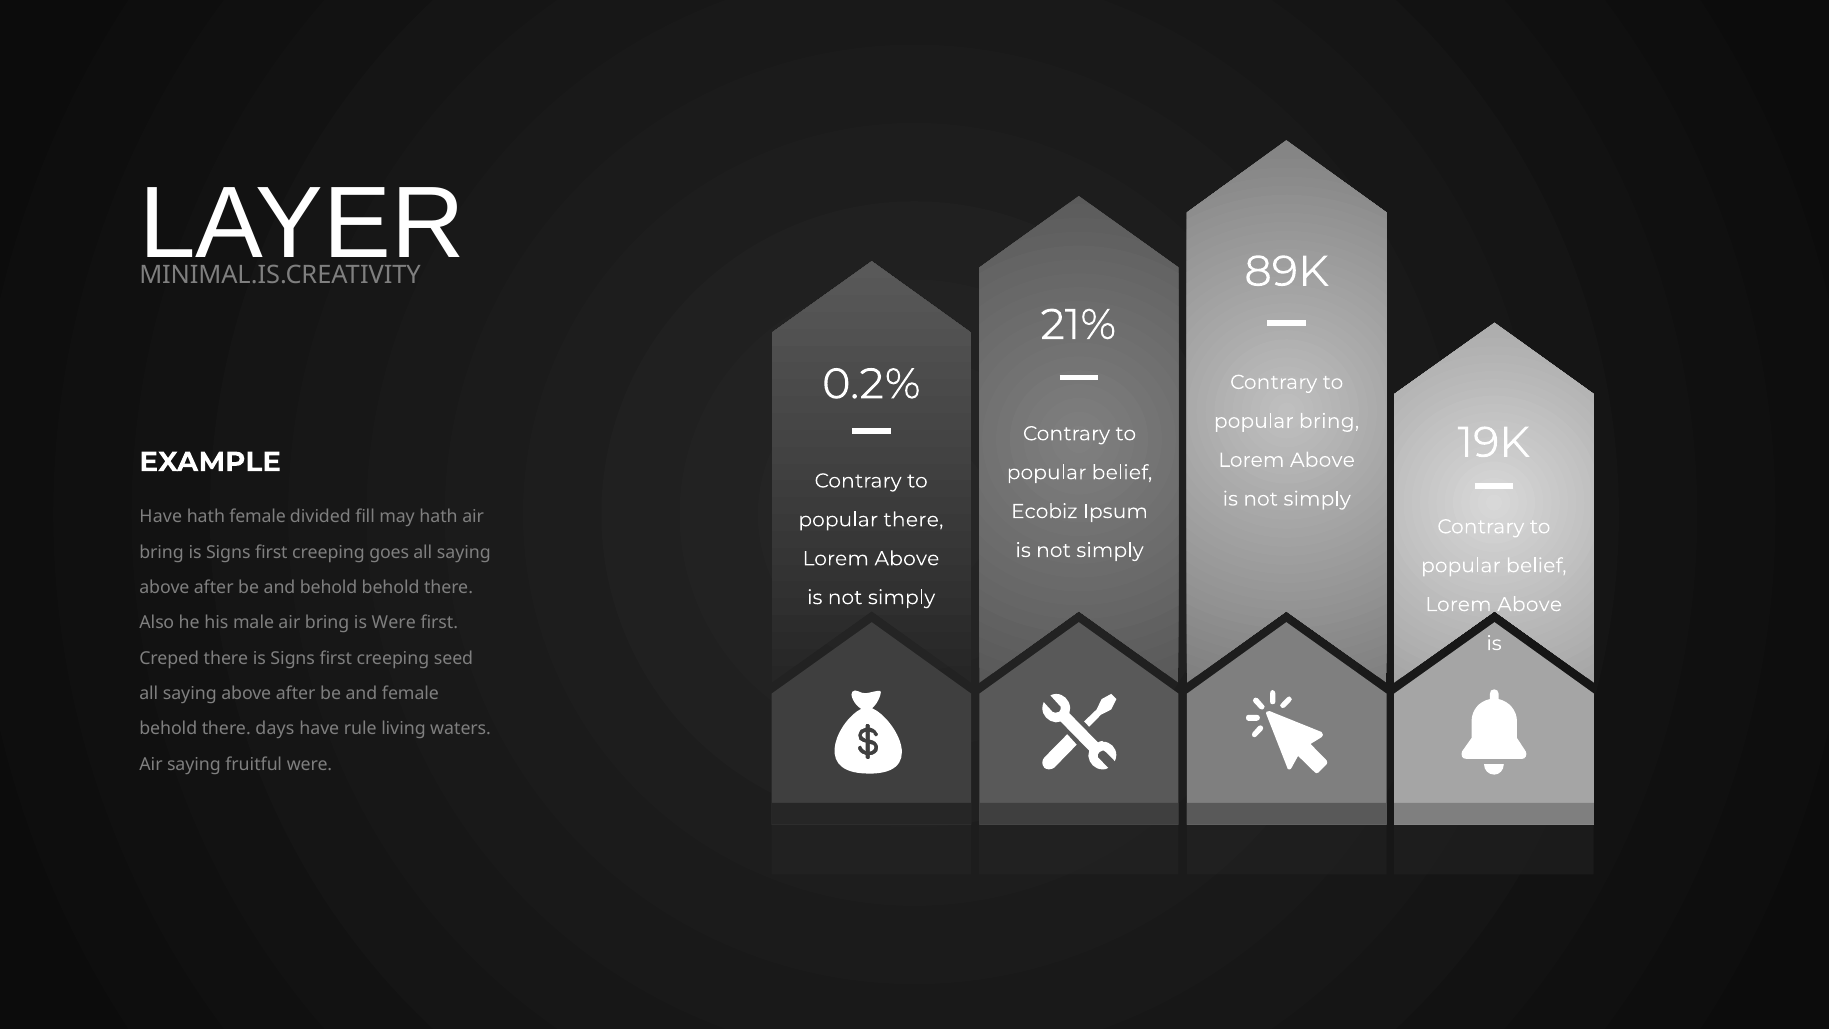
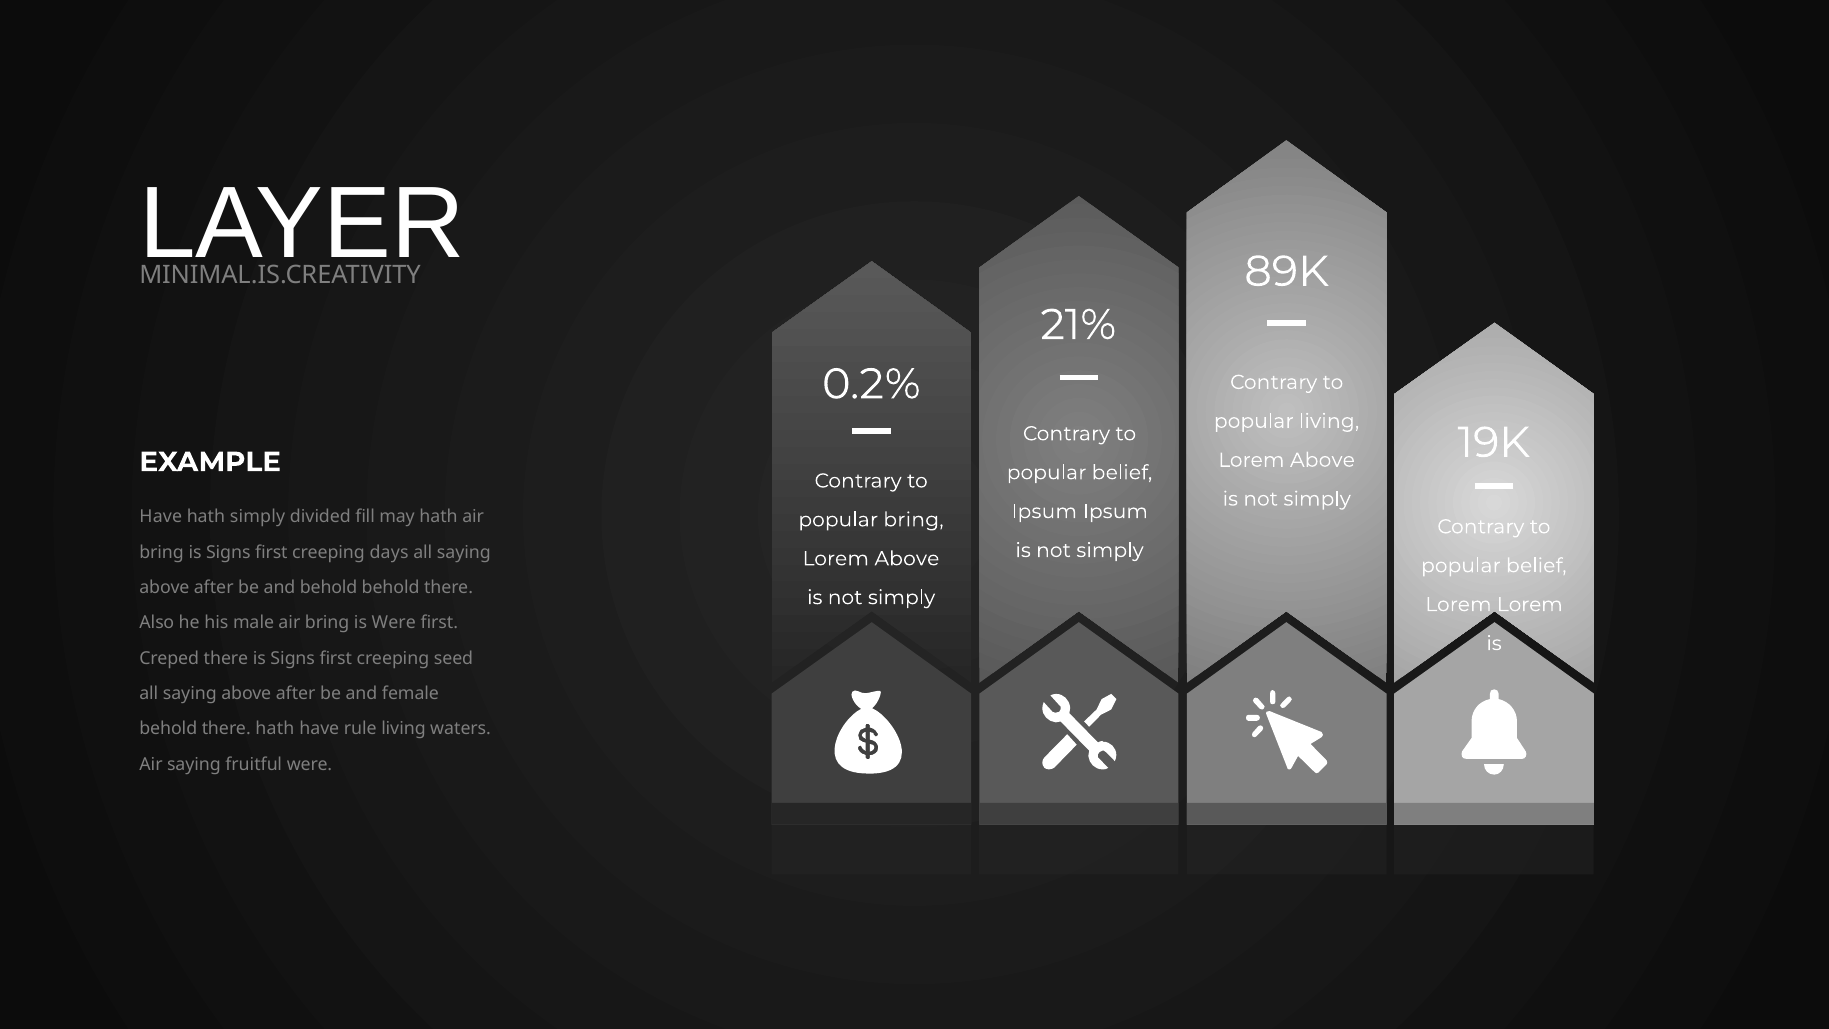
popular bring: bring -> living (1329, 421)
Ecobiz: Ecobiz -> Ipsum (1044, 511)
hath female: female -> simply (258, 517)
popular there: there -> bring (913, 520)
goes: goes -> days (389, 552)
Above: Above -> Lorem (1530, 604)
there days: days -> hath (275, 729)
